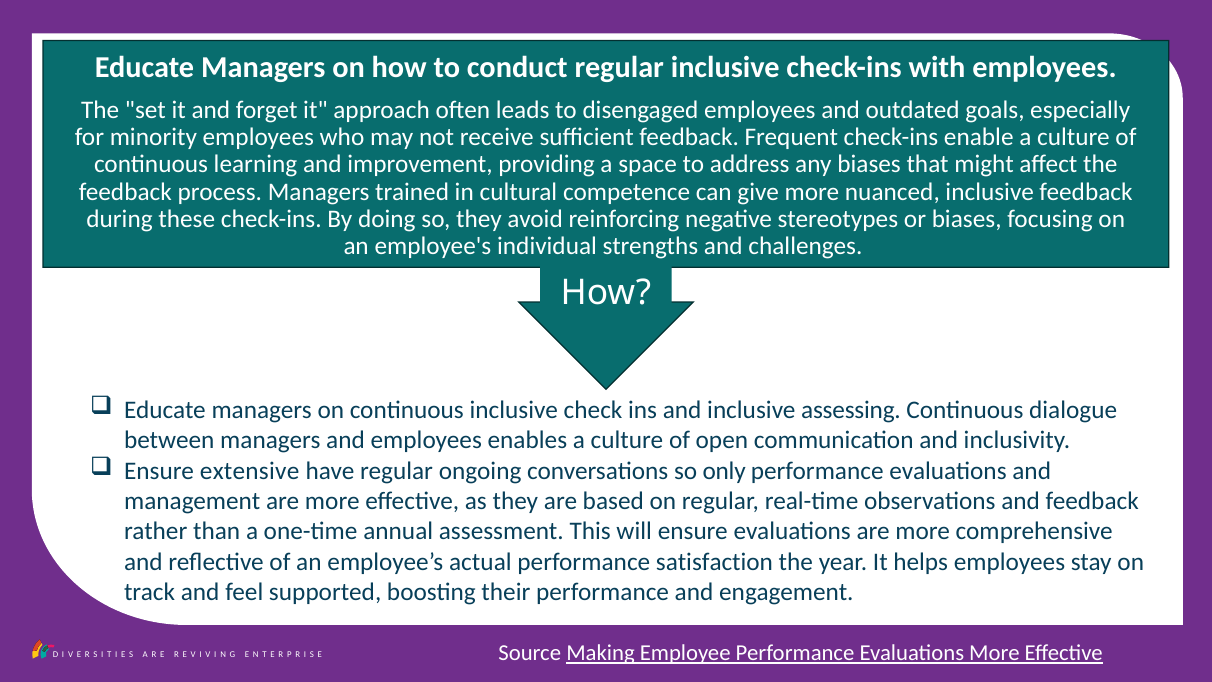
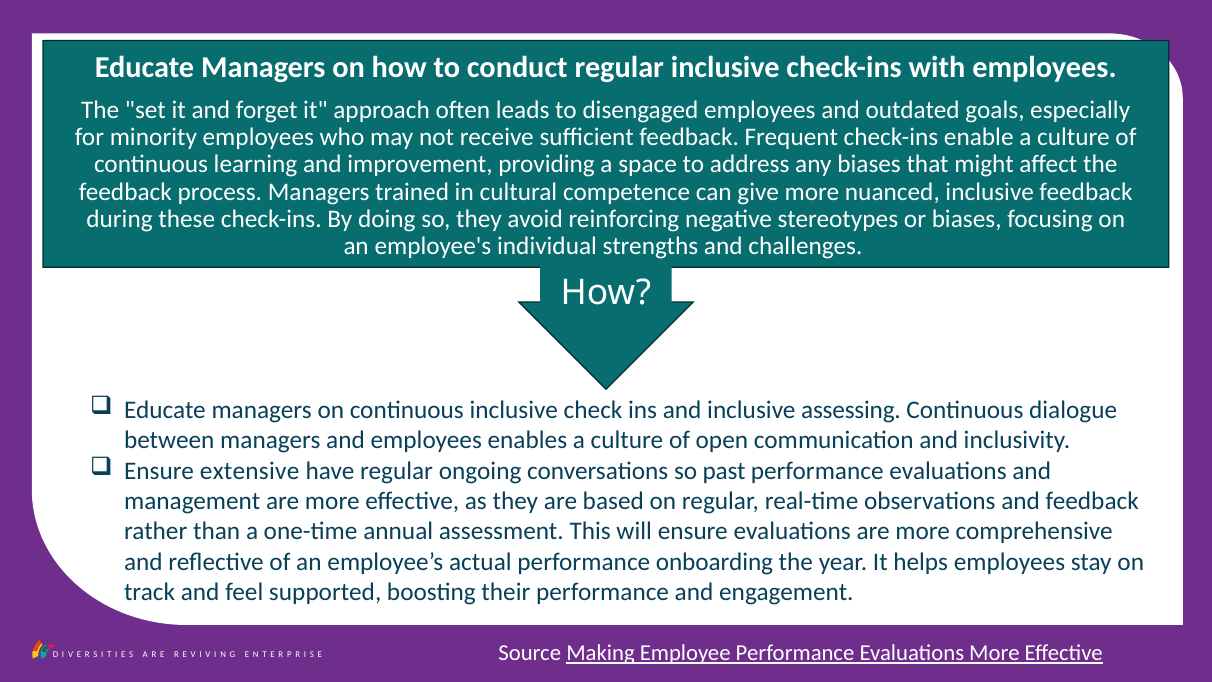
only: only -> past (724, 471)
satisfaction: satisfaction -> onboarding (714, 561)
